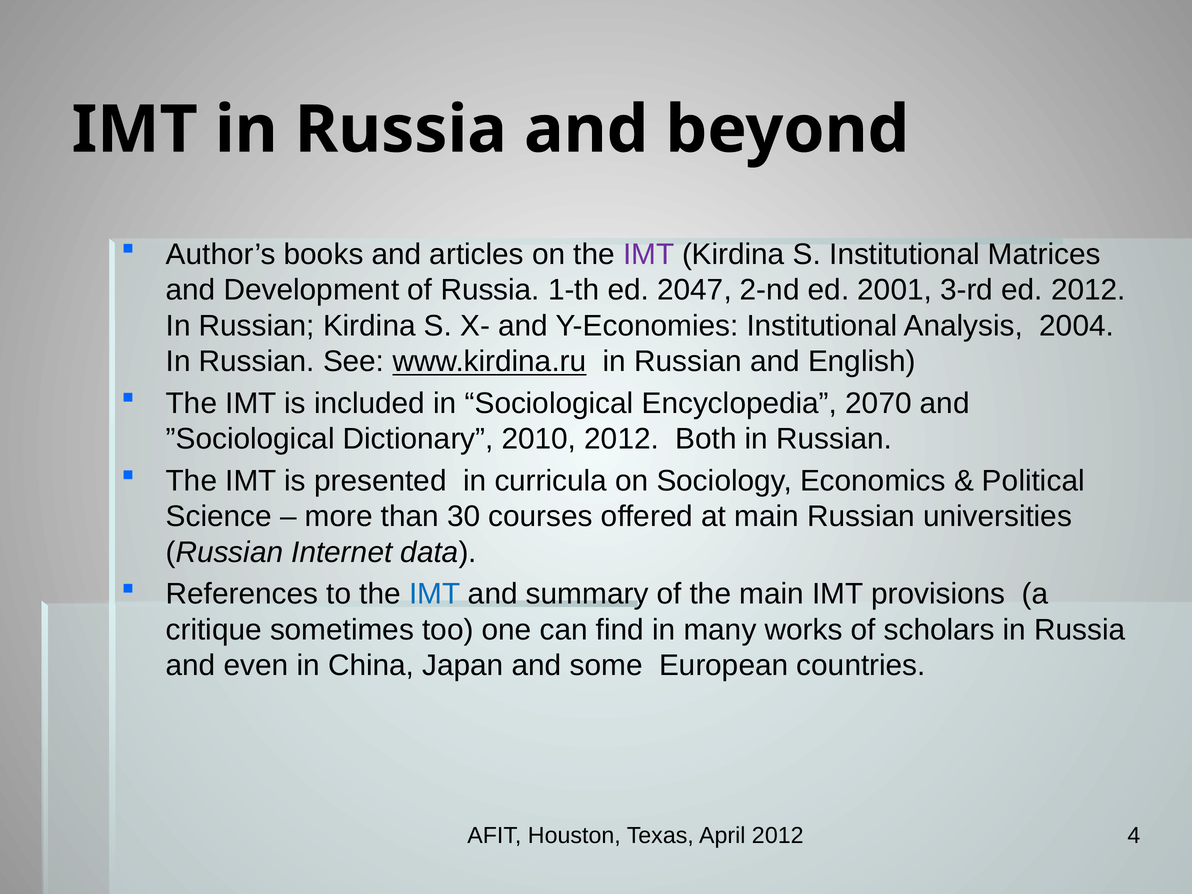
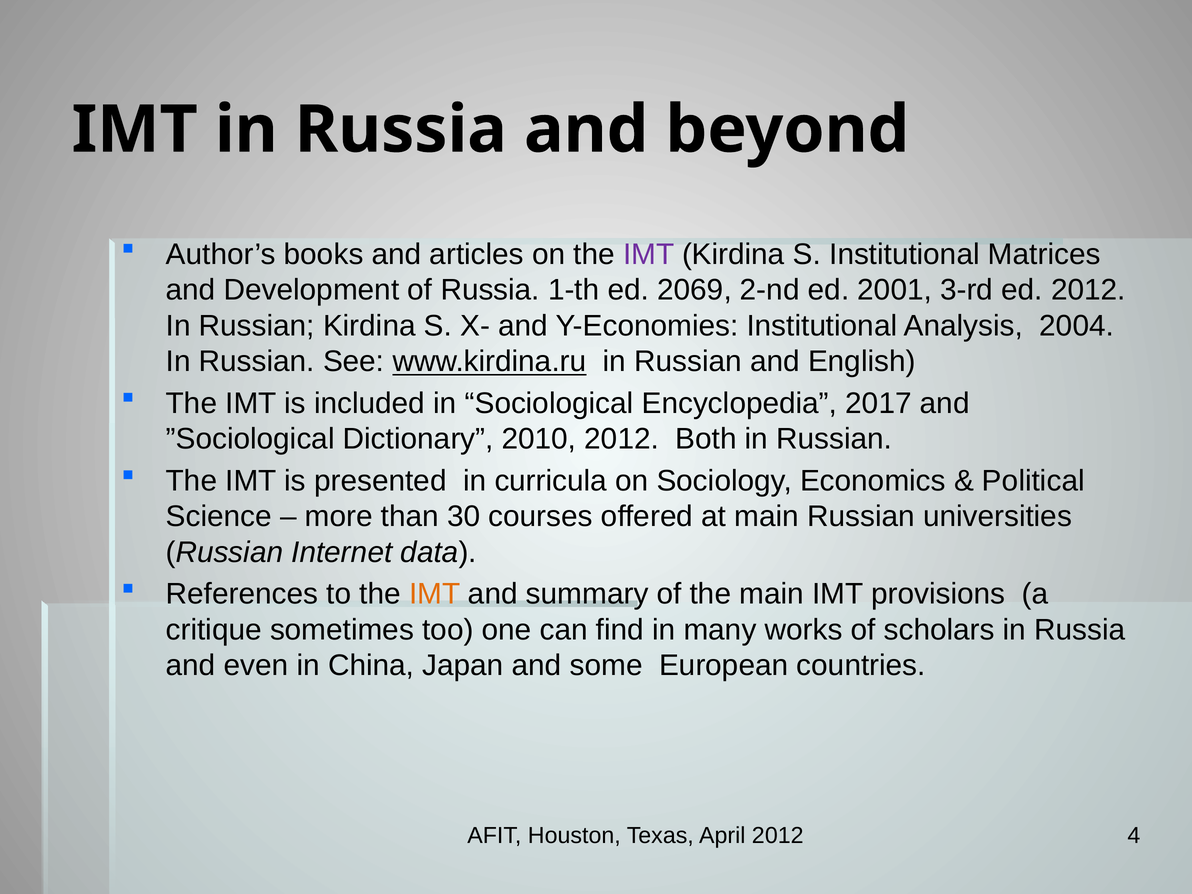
2047: 2047 -> 2069 (694, 290)
2070: 2070 -> 2017 (878, 403)
IMT colour: blue -> orange (435, 594)
